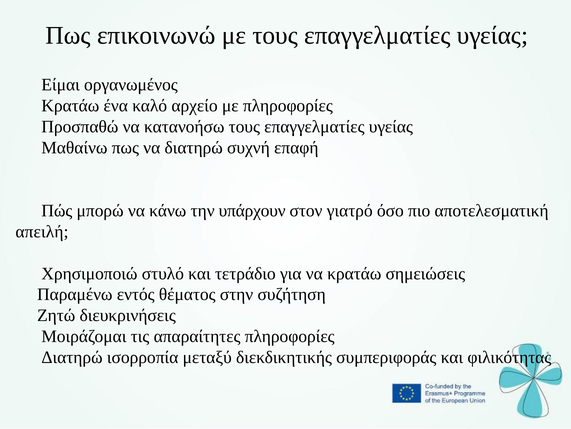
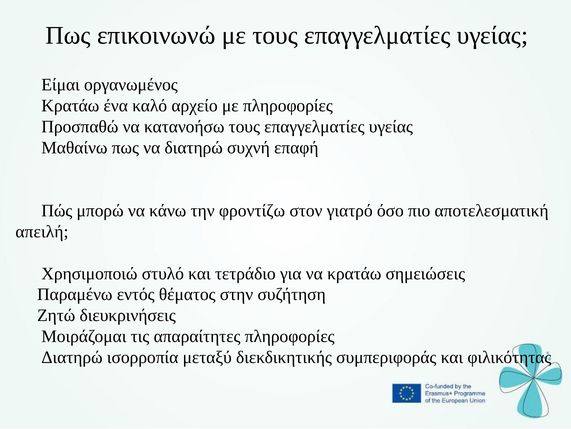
υπάρχουν: υπάρχουν -> φροντίζω (252, 210)
